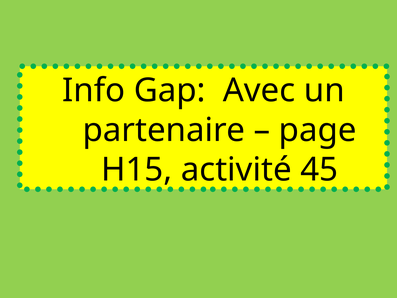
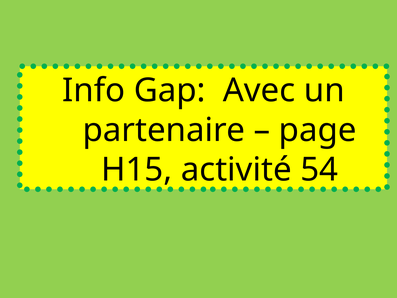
45: 45 -> 54 (319, 170)
